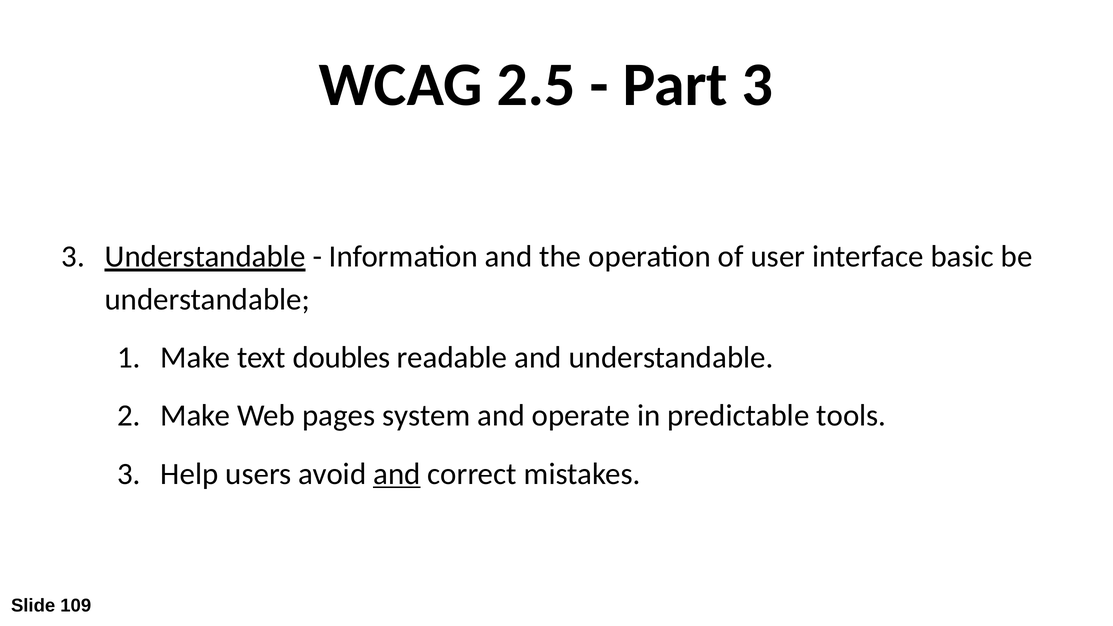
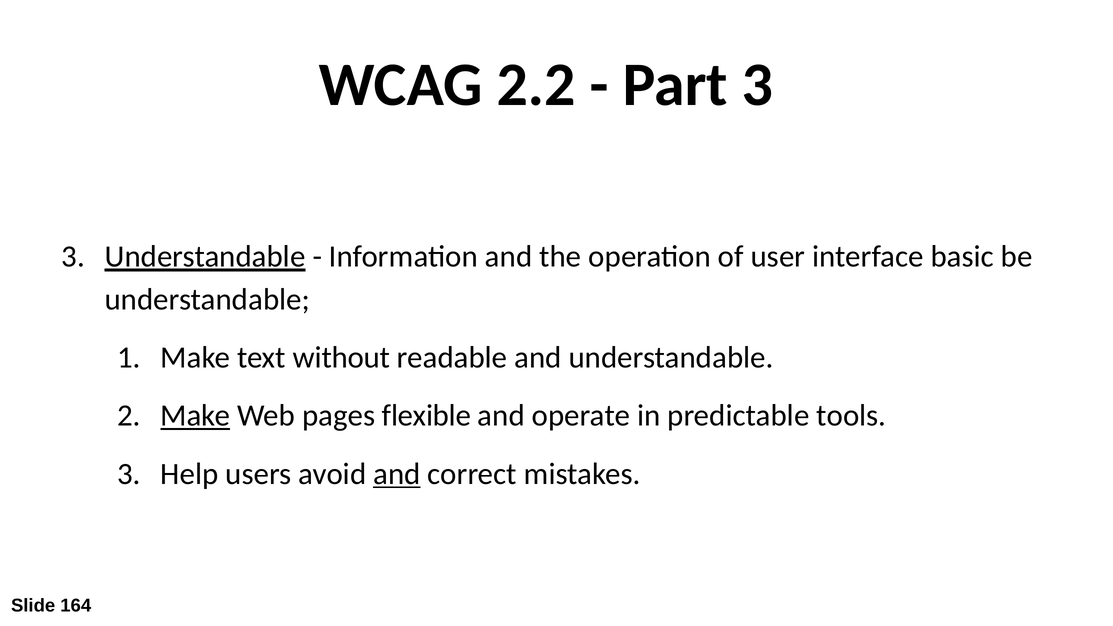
2.5: 2.5 -> 2.2 (536, 85)
doubles: doubles -> without (341, 358)
Make underline: none -> present (195, 416)
system: system -> flexible (426, 416)
109: 109 -> 164 (76, 606)
